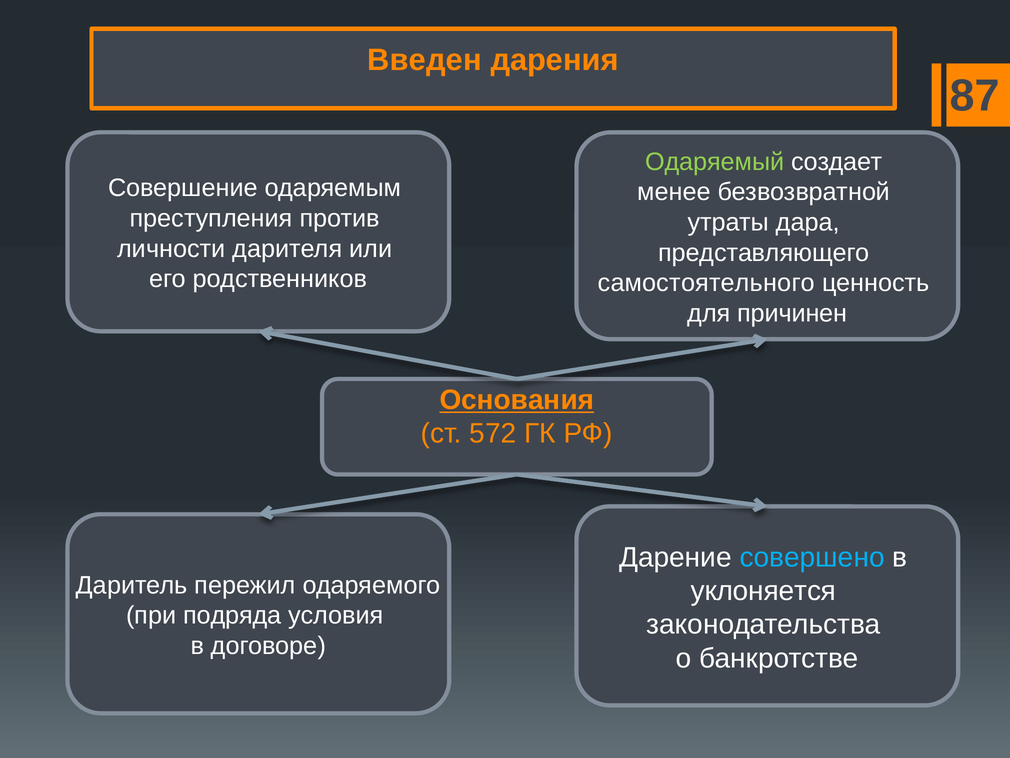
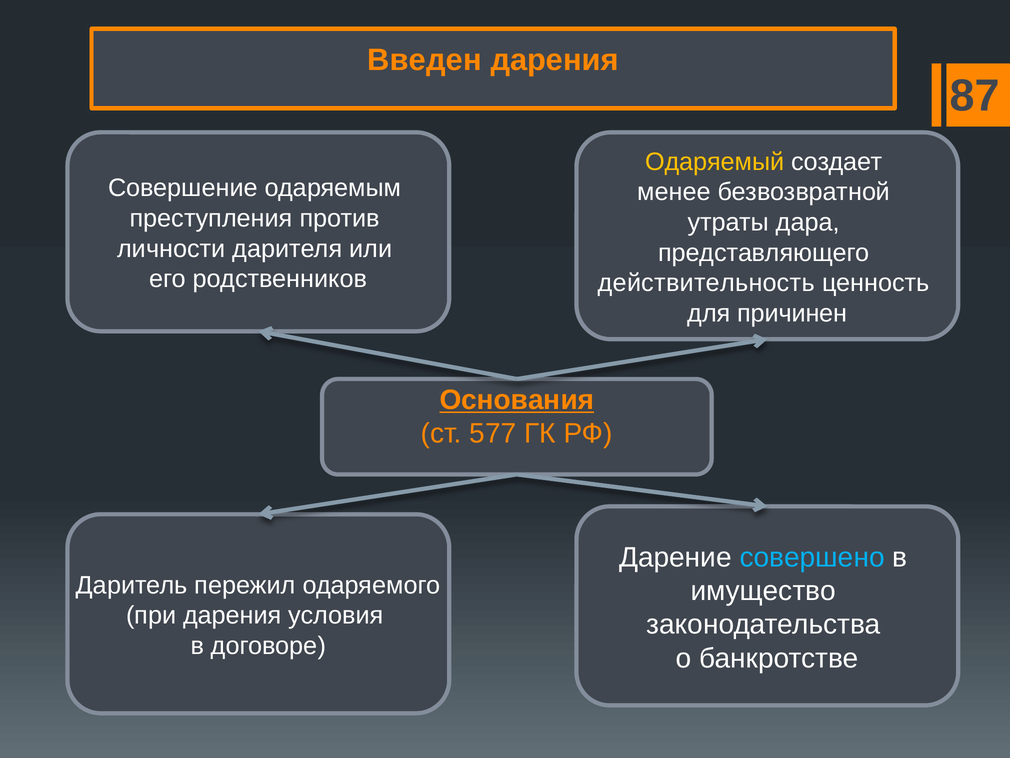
Одаряемый colour: light green -> yellow (715, 162)
самостоятельного: самостоятельного -> действительность (706, 283)
572: 572 -> 577 (493, 433)
уклоняется: уклоняется -> имущество (763, 591)
при подряда: подряда -> дарения (232, 615)
